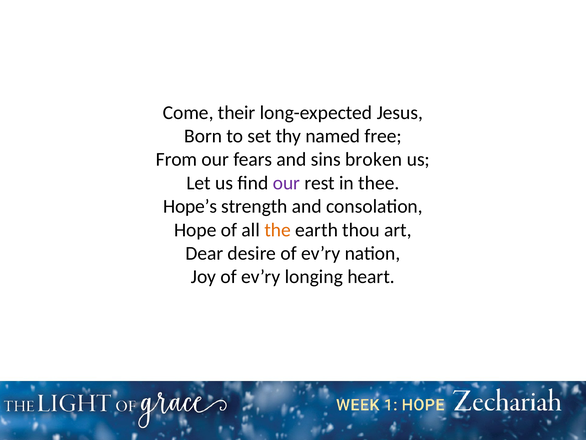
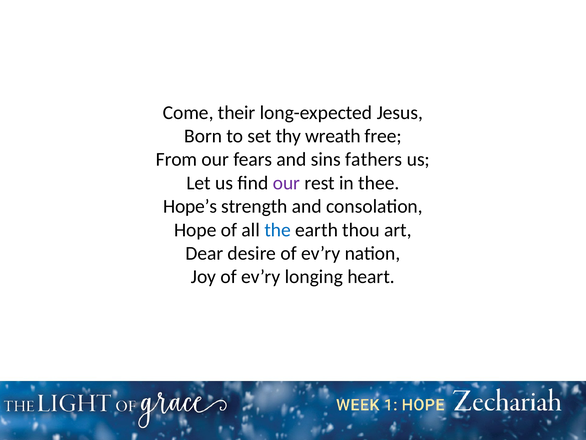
named: named -> wreath (333, 136)
broken: broken -> fathers (374, 159)
the colour: orange -> blue (278, 230)
